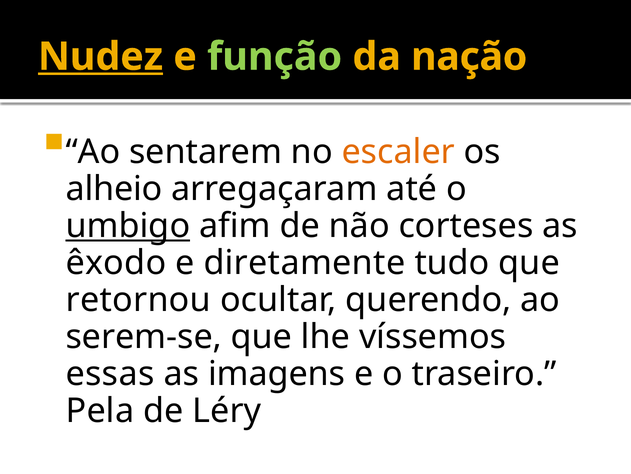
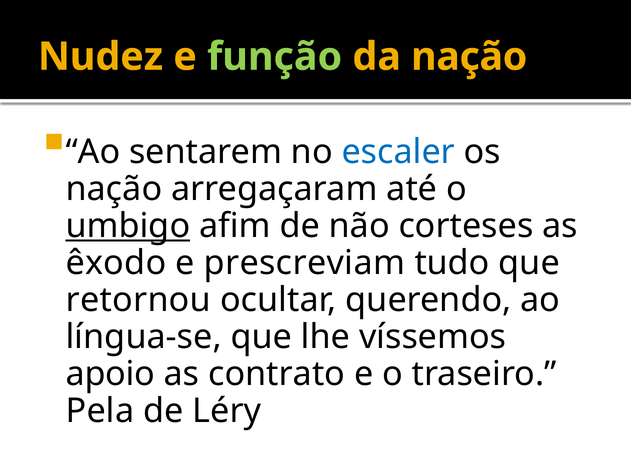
Nudez underline: present -> none (100, 57)
escaler colour: orange -> blue (398, 152)
alheio: alheio -> nação (114, 189)
diretamente: diretamente -> prescreviam (304, 262)
serem-se: serem-se -> língua-se (144, 336)
essas: essas -> apoio (110, 373)
imagens: imagens -> contrato (277, 373)
